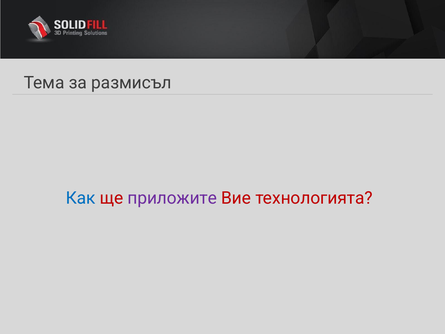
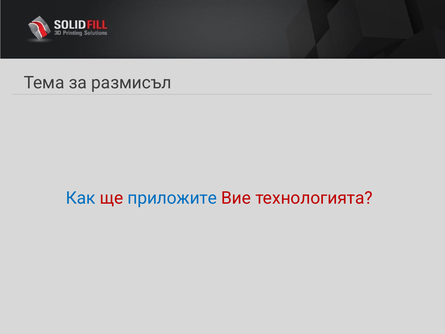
приложите colour: purple -> blue (172, 198)
